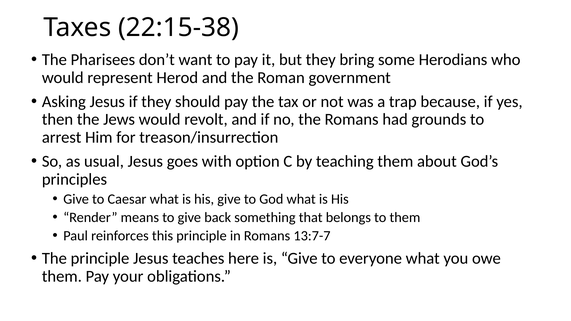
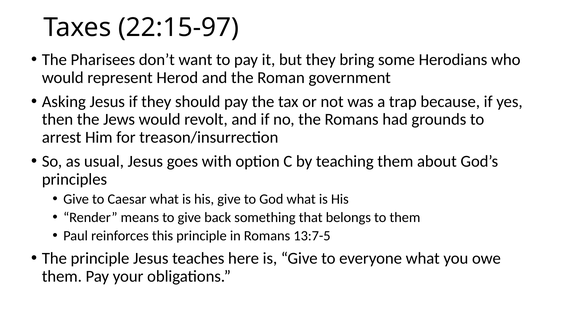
22:15-38: 22:15-38 -> 22:15-97 (179, 27)
13:7-7: 13:7-7 -> 13:7-5 (312, 236)
